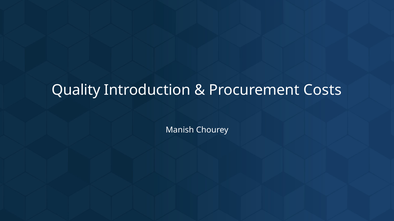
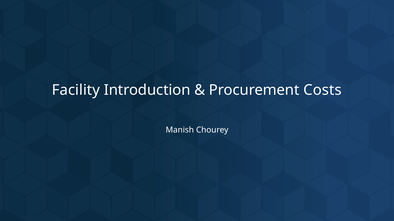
Quality: Quality -> Facility (76, 90)
